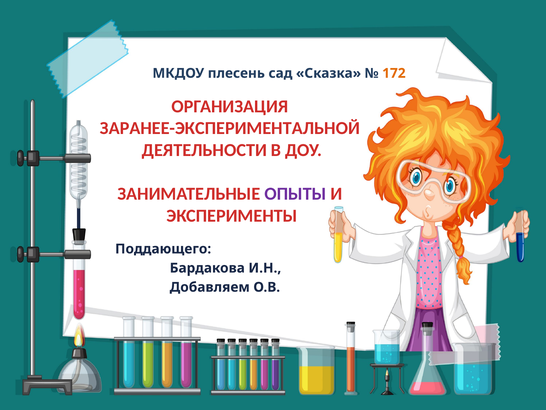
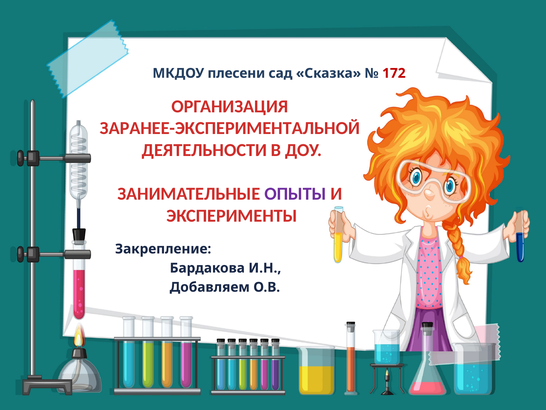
плесень: плесень -> плесени (236, 73)
172 colour: orange -> red (394, 73)
Поддающего: Поддающего -> Закрепление (163, 249)
